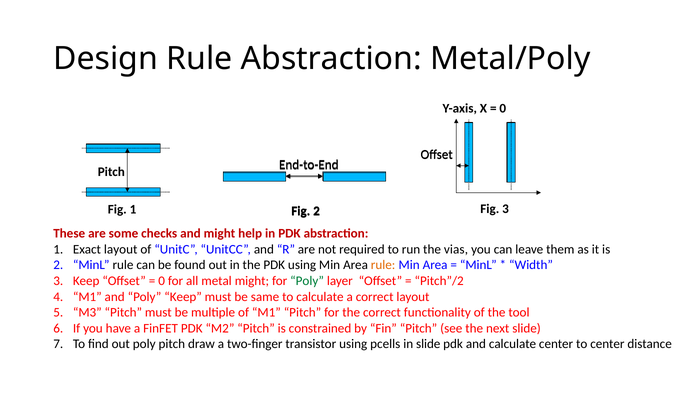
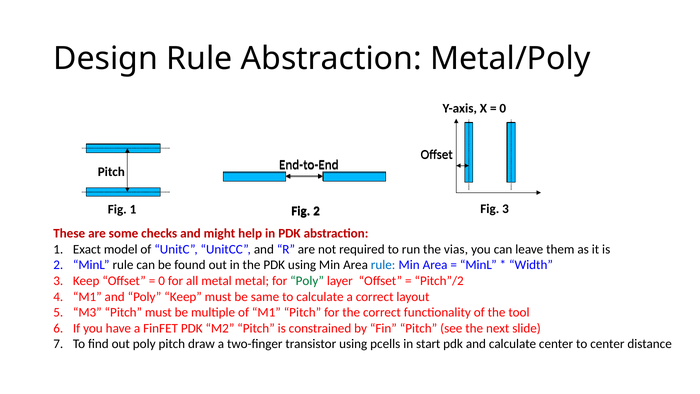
Exact layout: layout -> model (121, 249)
rule colour: orange -> blue (383, 265)
metal might: might -> metal (252, 281)
in slide: slide -> start (428, 344)
